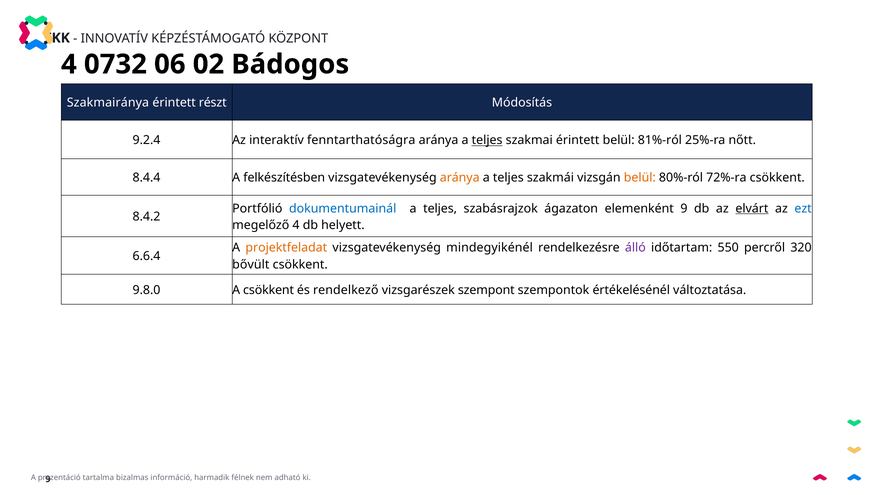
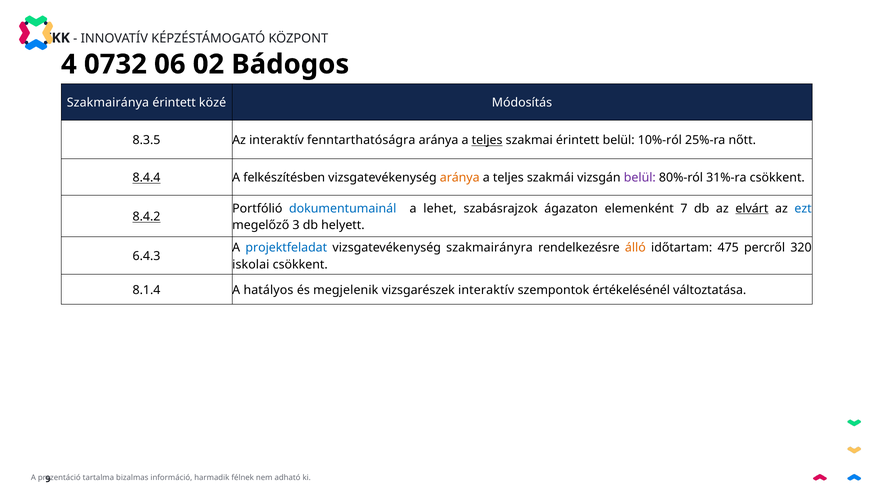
részt: részt -> közé (213, 103)
9.2.4: 9.2.4 -> 8.3.5 (147, 140)
81%-ról: 81%-ról -> 10%-ról (660, 140)
8.4.4 underline: none -> present (147, 178)
belül colour: orange -> purple (640, 178)
72%-ra: 72%-ra -> 31%-ra (726, 178)
teljes: teljes -> lehet (440, 209)
elemenként 9: 9 -> 7 (684, 209)
8.4.2 underline: none -> present (147, 217)
megelőző 4: 4 -> 3 (296, 226)
projektfeladat colour: orange -> blue (286, 248)
mindegyikénél: mindegyikénél -> szakmairányra (490, 248)
álló colour: purple -> orange (635, 248)
550: 550 -> 475 (728, 248)
6.6.4: 6.6.4 -> 6.4.3 (147, 257)
bővült: bővült -> iskolai (251, 265)
9.8.0: 9.8.0 -> 8.1.4 (147, 290)
A csökkent: csökkent -> hatályos (268, 290)
rendelkező: rendelkező -> megjelenik (346, 290)
vizsgarészek szempont: szempont -> interaktív (486, 290)
